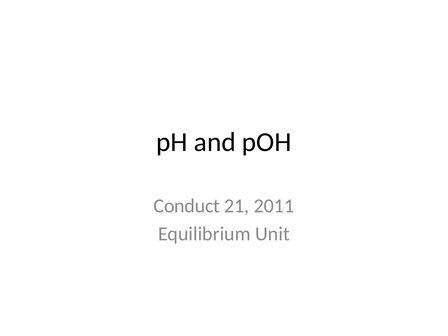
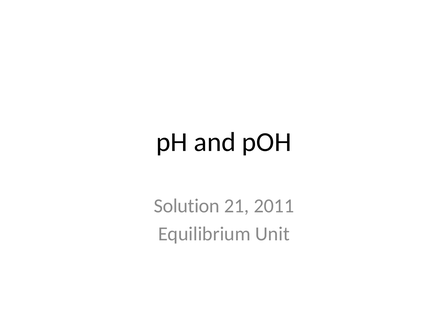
Conduct: Conduct -> Solution (187, 206)
